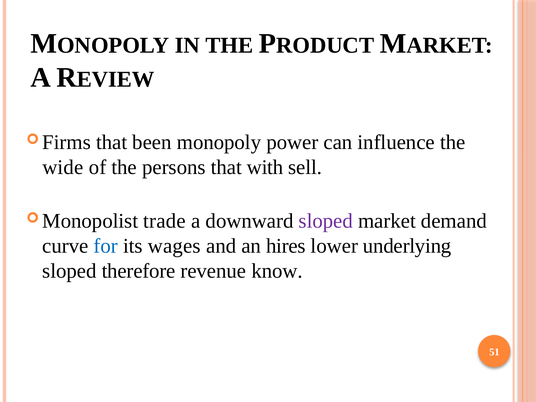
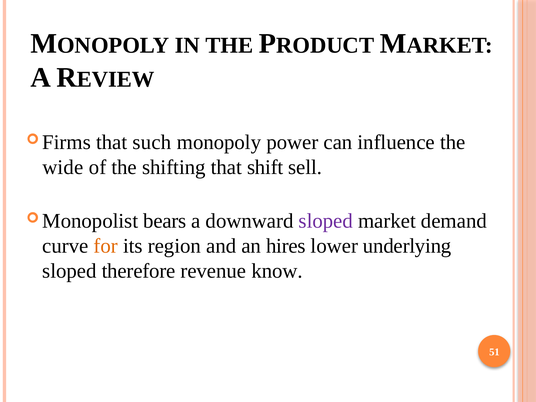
been: been -> such (152, 142)
persons: persons -> shifting (174, 167)
with: with -> shift (265, 167)
trade: trade -> bears (165, 221)
for colour: blue -> orange (106, 246)
wages: wages -> region (174, 246)
